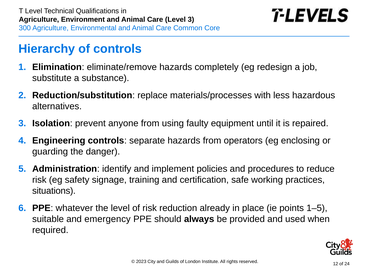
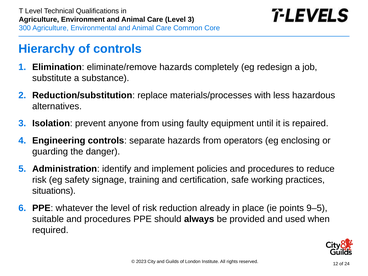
1–5: 1–5 -> 9–5 (317, 208)
suitable and emergency: emergency -> procedures (108, 219)
